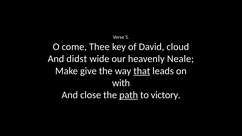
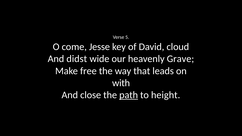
Thee: Thee -> Jesse (99, 47)
Neale: Neale -> Grave (180, 59)
give: give -> free (88, 71)
that underline: present -> none (142, 71)
victory: victory -> height (166, 95)
